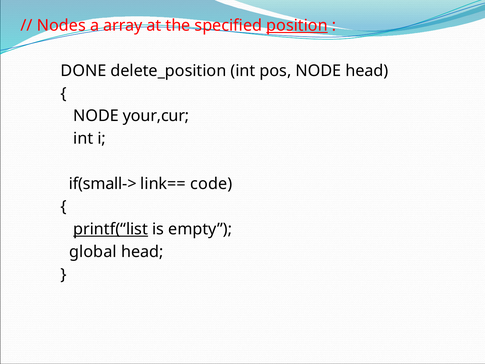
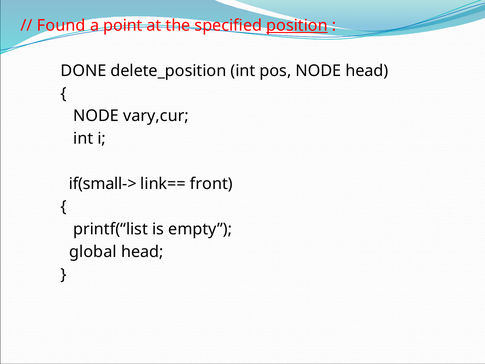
Nodes: Nodes -> Found (61, 25)
array: array -> point (123, 25)
your,cur: your,cur -> vary,cur (156, 116)
code: code -> front (211, 184)
printf(“list underline: present -> none (111, 229)
